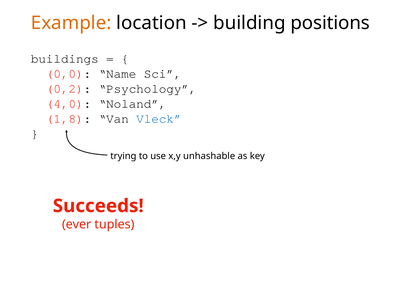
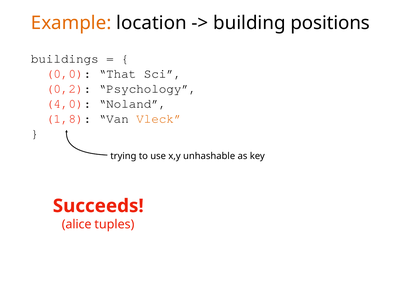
Name: Name -> That (117, 74)
Vleck colour: blue -> orange (159, 119)
ever: ever -> alice (77, 225)
